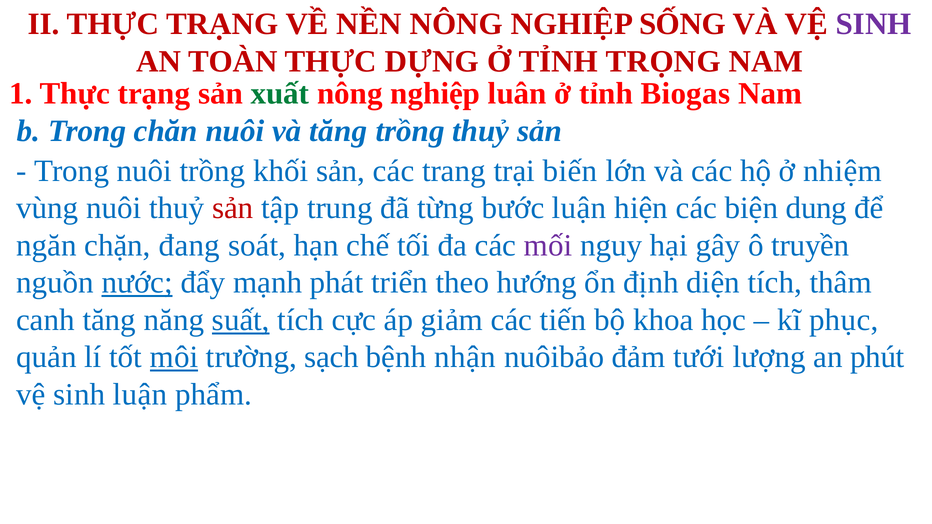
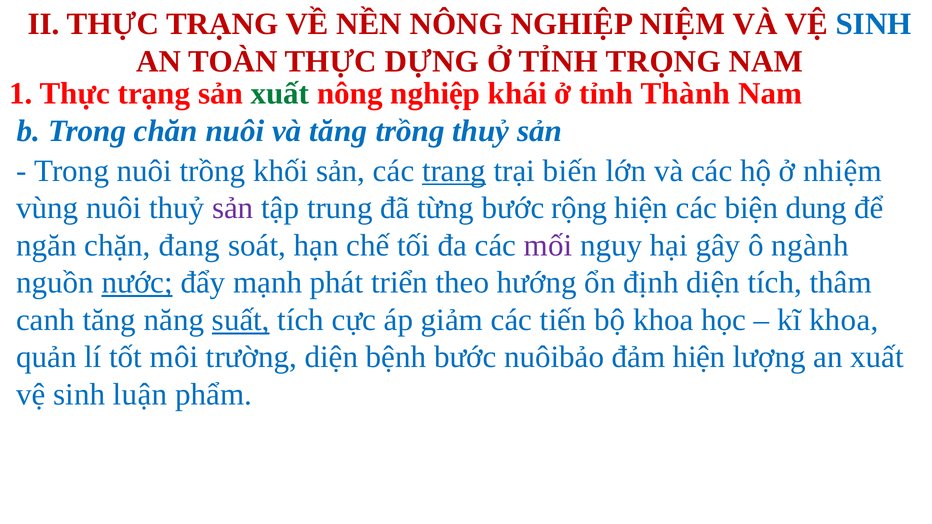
SỐNG: SỐNG -> NIỆM (682, 24)
SINH colour: purple -> blue (874, 24)
luân: luân -> khái (517, 93)
Biogas: Biogas -> Thành (685, 93)
trang underline: none -> present (454, 171)
sản colour: red -> purple (233, 208)
bước luận: luận -> rộng (579, 208)
truyền: truyền -> ngành (810, 246)
kĩ phục: phục -> khoa (844, 320)
môi underline: present -> none (174, 357)
trường sạch: sạch -> diện (331, 357)
bệnh nhận: nhận -> bước (465, 357)
đảm tưới: tưới -> hiện (699, 357)
an phút: phút -> xuất (877, 357)
